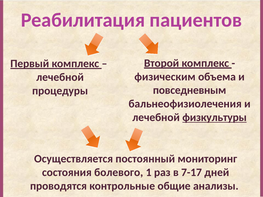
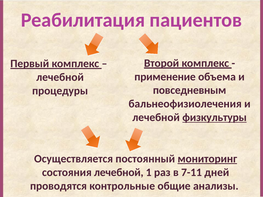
физическим: физическим -> применение (165, 77)
мониторинг underline: none -> present (207, 159)
состояния болевого: болевого -> лечебной (119, 173)
7-17: 7-17 -> 7-11 (192, 173)
